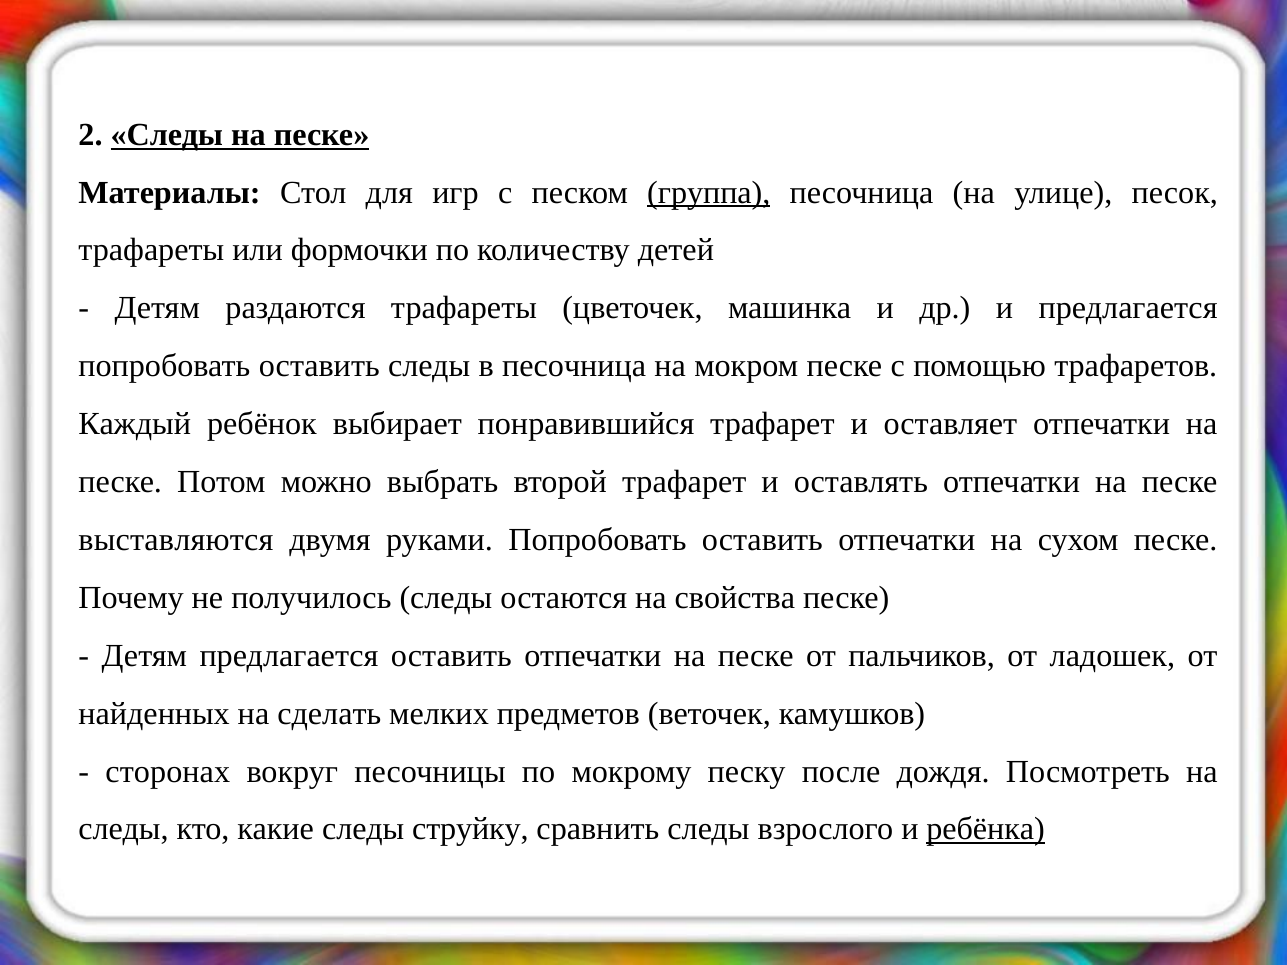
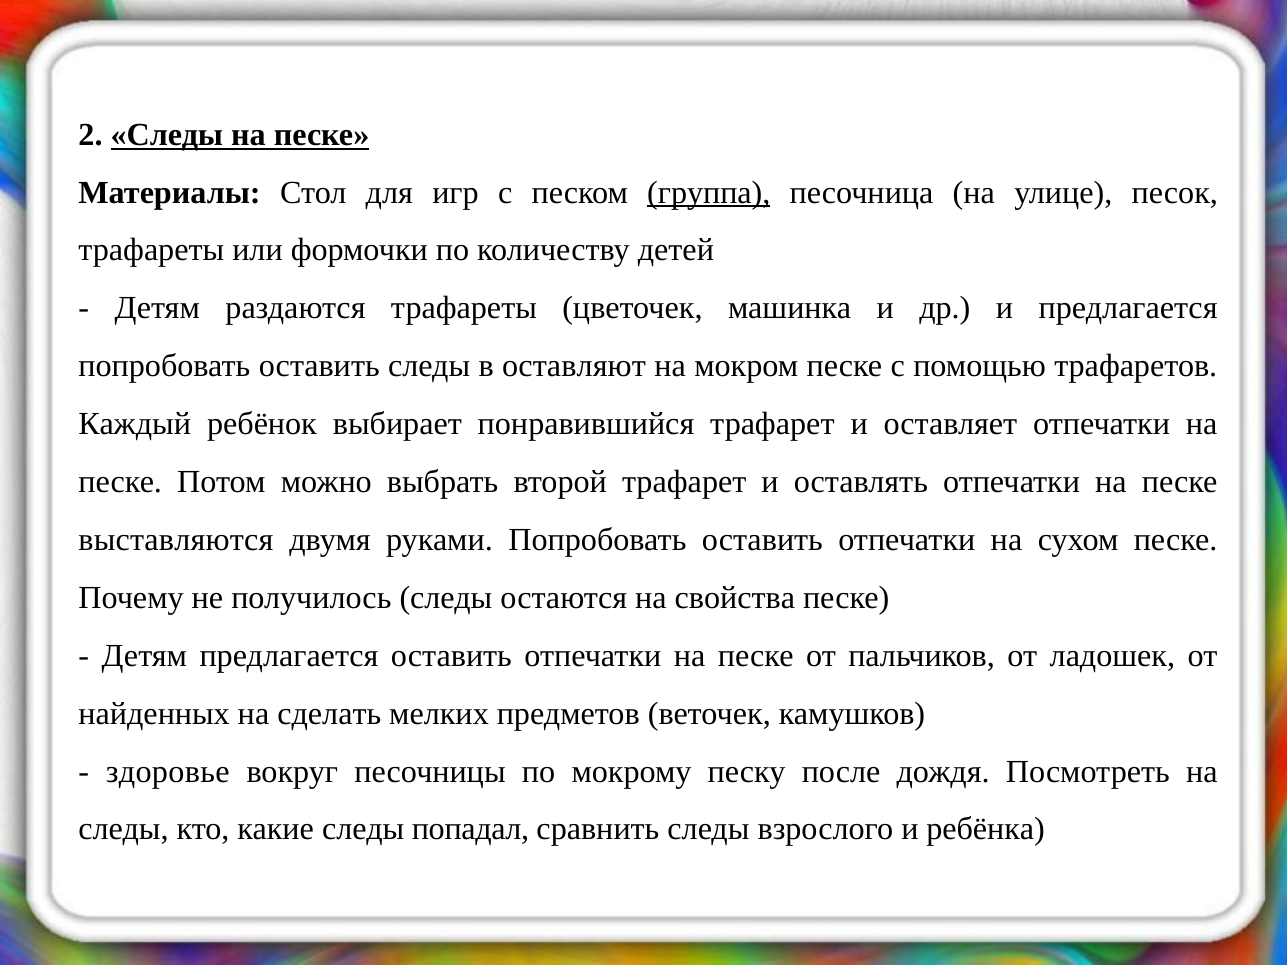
в песочница: песочница -> оставляют (574, 366)
сторонах: сторонах -> здоровье (168, 772)
струйку: струйку -> попадал (470, 830)
ребёнка underline: present -> none (986, 830)
